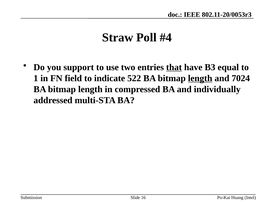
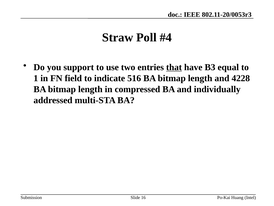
522: 522 -> 516 (134, 78)
length underline: present -> none (200, 78)
7024: 7024 -> 4228 (241, 78)
